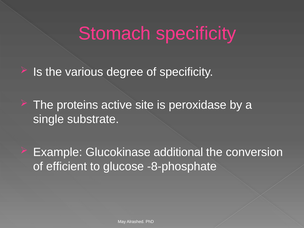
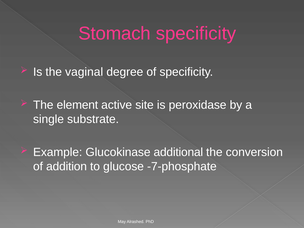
various: various -> vaginal (84, 72)
proteins: proteins -> element (77, 105)
efficient: efficient -> addition (67, 166)
-8-phosphate: -8-phosphate -> -7-phosphate (182, 166)
